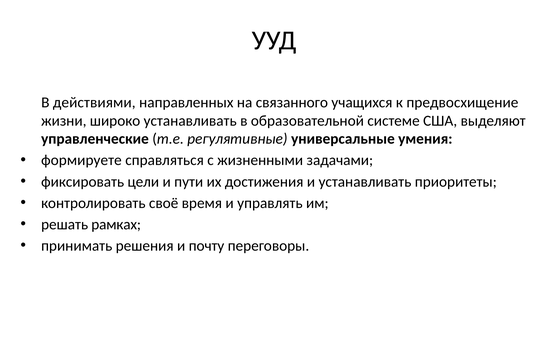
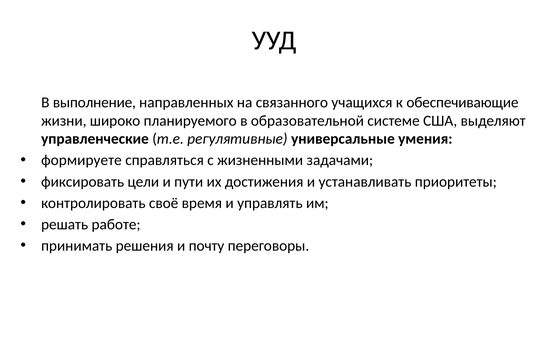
действиями: действиями -> выполнение (94, 102)
предвосхищение: предвосхищение -> обеспечивающие (462, 102)
широко устанавливать: устанавливать -> планируемого (190, 120)
рамках: рамках -> работе (116, 224)
